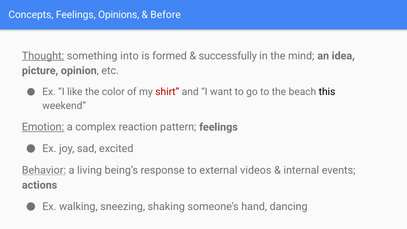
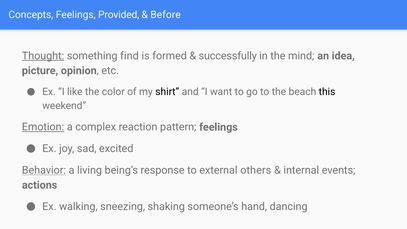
Opinions: Opinions -> Provided (119, 15)
into: into -> find (129, 56)
shirt colour: red -> black (167, 92)
videos: videos -> others (256, 170)
